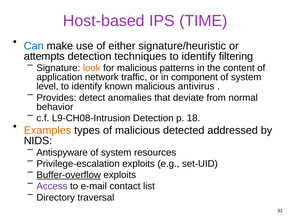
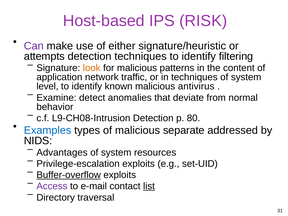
TIME: TIME -> RISK (203, 21)
Can colour: blue -> purple (34, 46)
in component: component -> techniques (194, 77)
Provides: Provides -> Examine (56, 98)
18: 18 -> 80 (193, 118)
Examples colour: orange -> blue (48, 130)
detected: detected -> separate (184, 130)
Antispyware: Antispyware -> Advantages (62, 152)
list underline: none -> present (149, 186)
